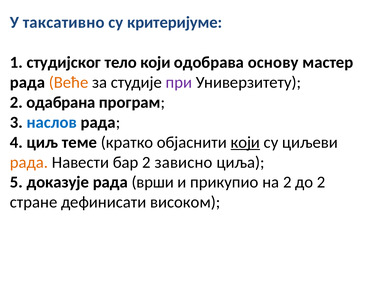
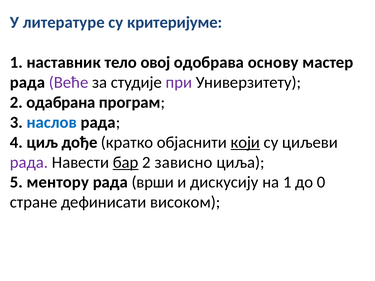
таксативно: таксативно -> литературе (64, 22)
студијског: студијског -> наставник (64, 62)
тело који: који -> овој (155, 62)
Веће colour: orange -> purple (69, 82)
теме: теме -> дође (80, 142)
рада colour: orange -> purple (29, 162)
бар underline: none -> present (126, 162)
доказује: доказује -> ментору (58, 182)
прикупио: прикупио -> дискусију (224, 182)
на 2: 2 -> 1 (287, 182)
до 2: 2 -> 0 (321, 182)
